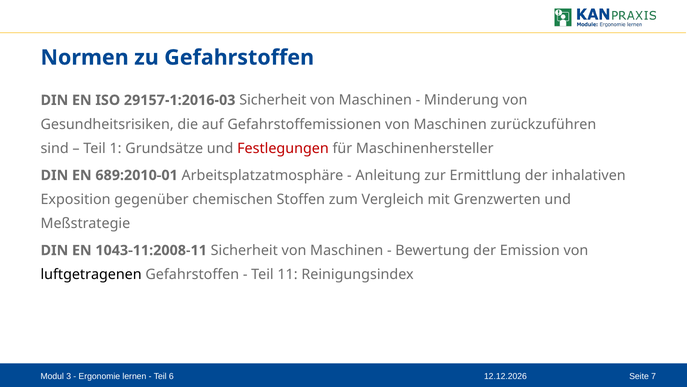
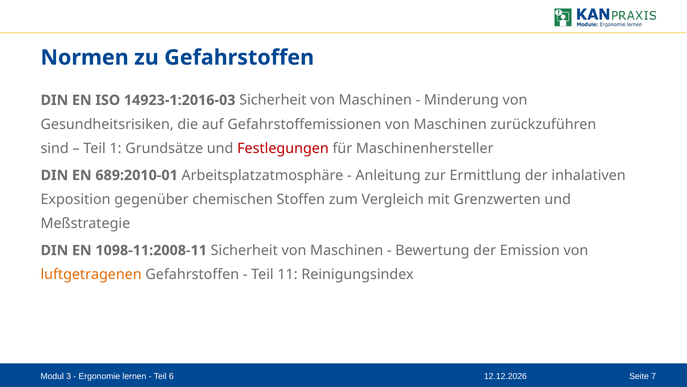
29157-1:2016-03: 29157-1:2016-03 -> 14923-1:2016-03 (180, 100)
1043-11:2008-11: 1043-11:2008-11 -> 1098-11:2008-11 (151, 250)
luftgetragenen colour: black -> orange (91, 274)
